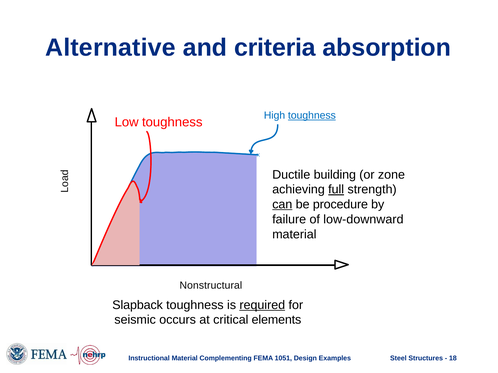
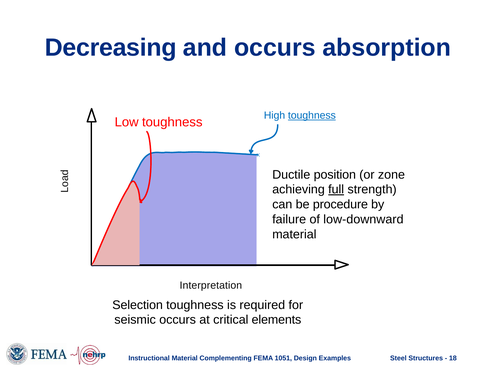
Alternative: Alternative -> Decreasing (111, 48)
and criteria: criteria -> occurs (275, 48)
building: building -> position (335, 175)
can underline: present -> none (282, 205)
Nonstructural: Nonstructural -> Interpretation (211, 286)
Slapback: Slapback -> Selection (138, 305)
required underline: present -> none (262, 305)
